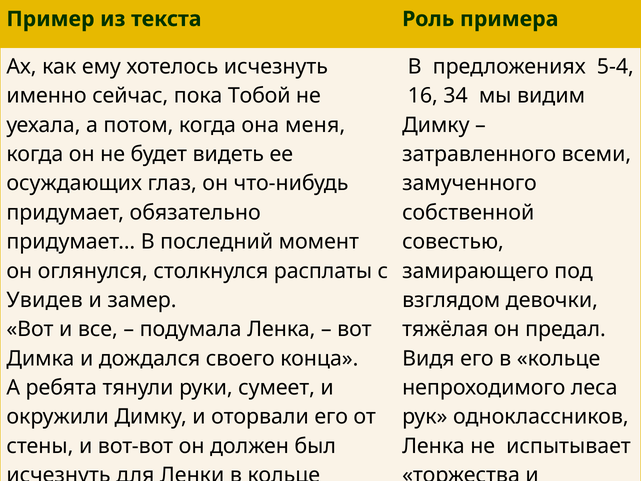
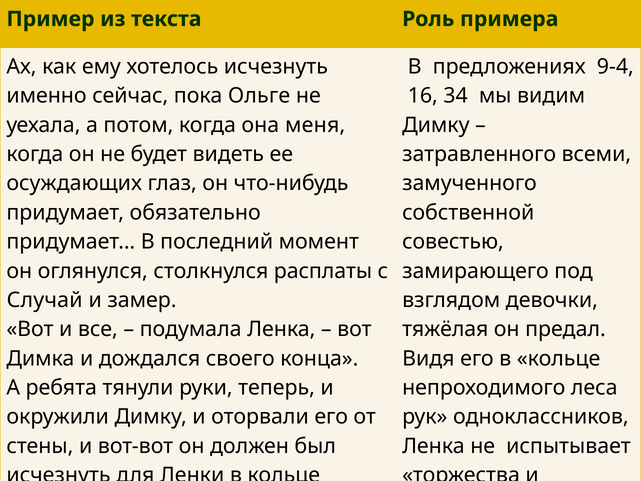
5-4: 5-4 -> 9-4 (615, 67)
Тобой: Тобой -> Ольге (259, 96)
Увидев: Увидев -> Случай (45, 300)
сумеет: сумеет -> теперь (277, 388)
